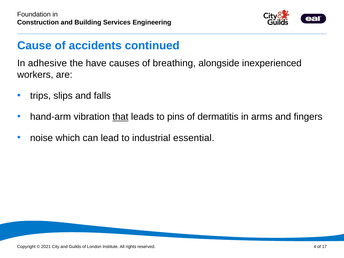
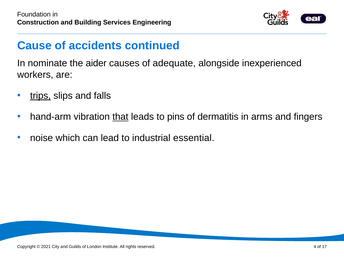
adhesive: adhesive -> nominate (47, 63)
have: have -> aider (96, 63)
breathing: breathing -> adequate (174, 63)
trips underline: none -> present (40, 96)
